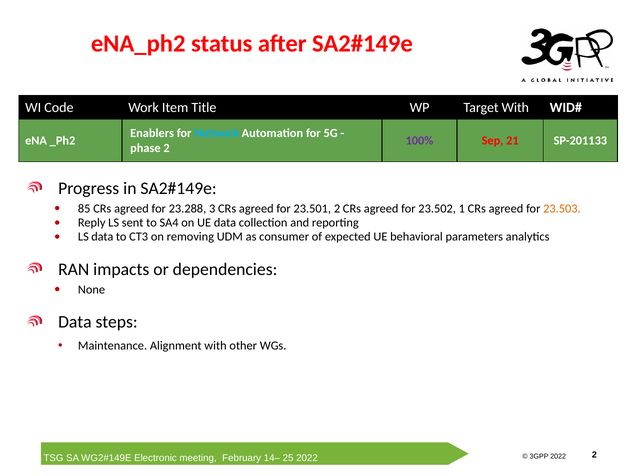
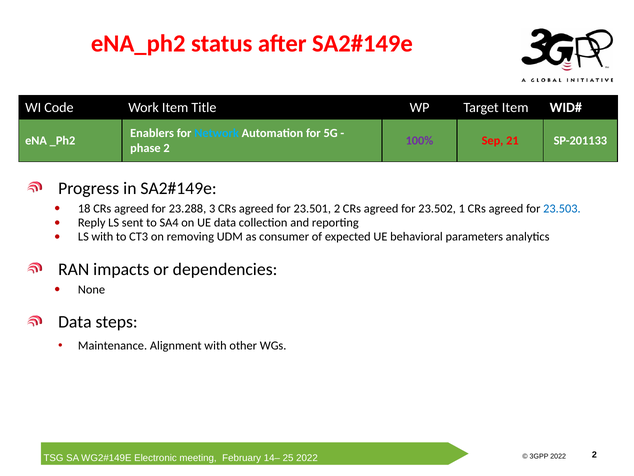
Target With: With -> Item (515, 107)
85: 85 -> 18 (84, 208)
23.503 colour: orange -> blue (562, 208)
LS data: data -> with (102, 237)
